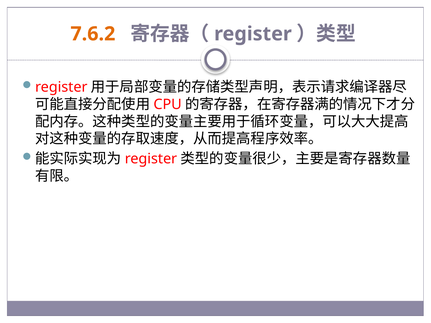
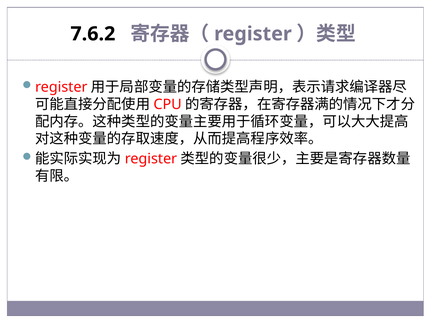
7.6.2 colour: orange -> black (93, 34)
